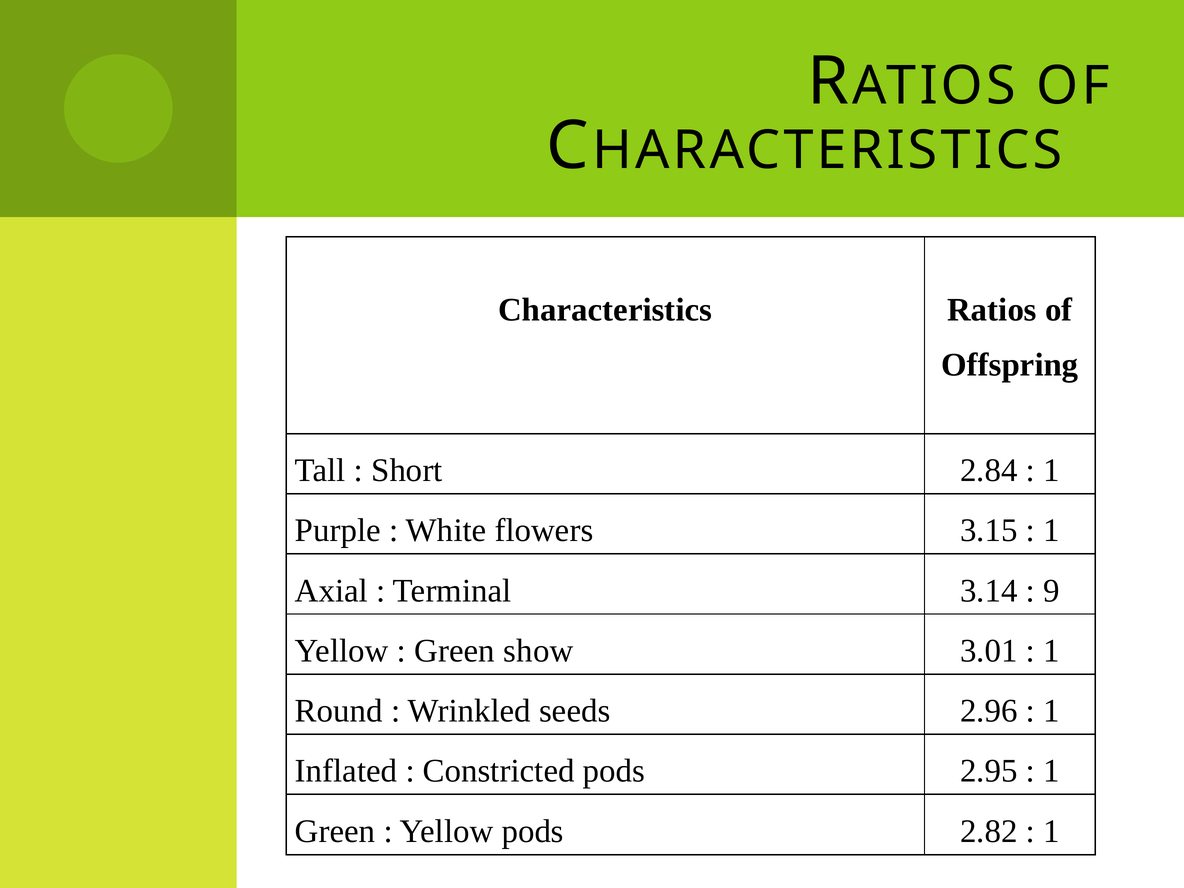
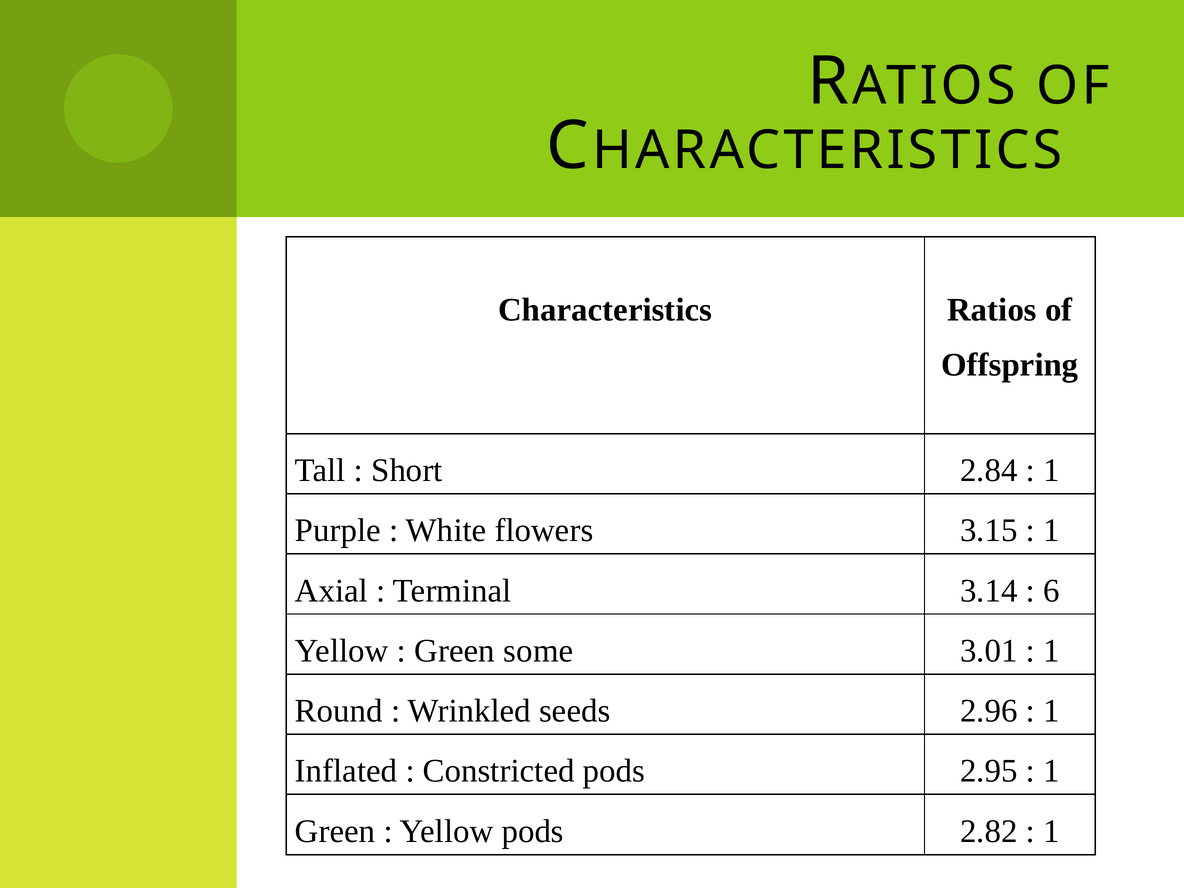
9: 9 -> 6 (1051, 591)
show: show -> some (538, 651)
